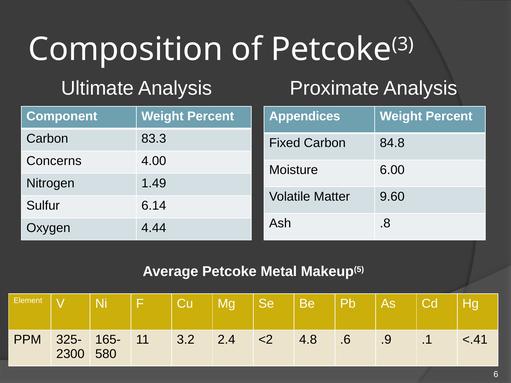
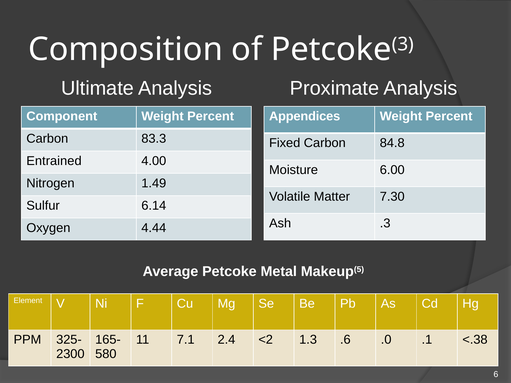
Concerns: Concerns -> Entrained (54, 161)
9.60: 9.60 -> 7.30 (392, 197)
.8: .8 -> .3 (385, 224)
3.2: 3.2 -> 7.1 (186, 340)
4.8: 4.8 -> 1.3 (308, 340)
.9: .9 -> .0 (386, 340)
<.41: <.41 -> <.38 (475, 340)
